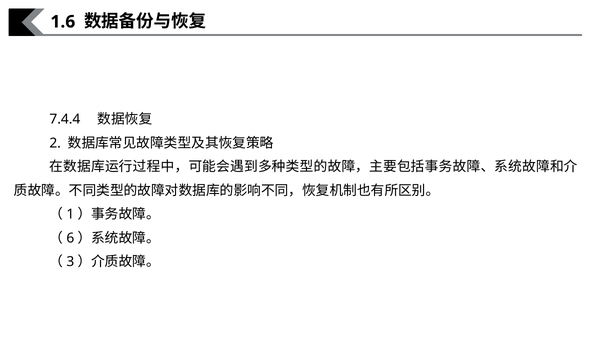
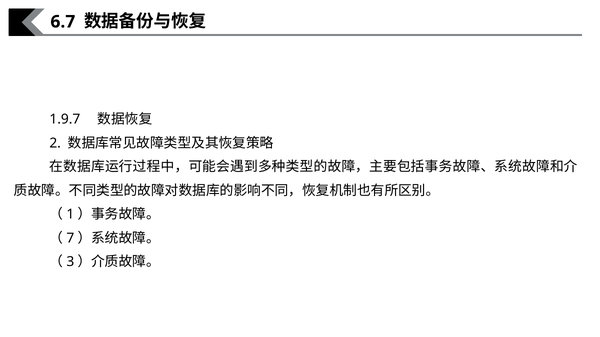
1.6: 1.6 -> 6.7 (63, 22)
7.4.4: 7.4.4 -> 1.9.7 (65, 120)
6: 6 -> 7 (70, 238)
